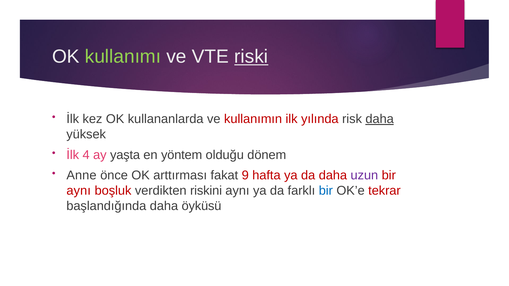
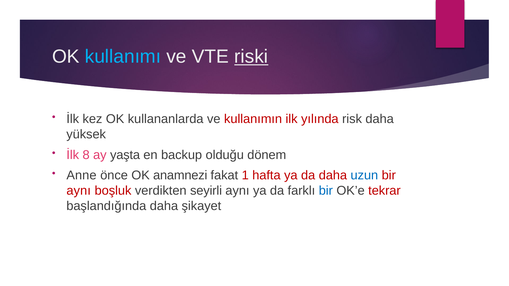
kullanımı colour: light green -> light blue (123, 57)
daha underline: present -> none (380, 119)
4: 4 -> 8 (86, 155)
yöntem: yöntem -> backup (182, 155)
arttırması: arttırması -> anamnezi (180, 176)
9: 9 -> 1 (245, 176)
uzun colour: purple -> blue (364, 176)
riskini: riskini -> seyirli (206, 191)
öyküsü: öyküsü -> şikayet (201, 206)
